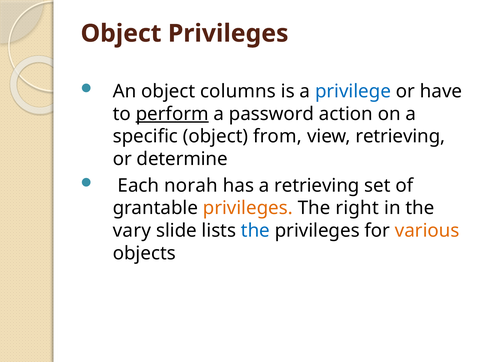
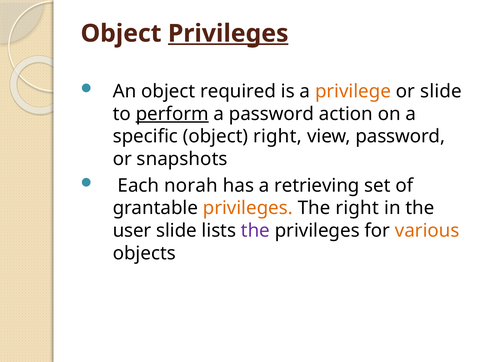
Privileges underline: none -> present (228, 33)
columns: columns -> required (238, 91)
privilege colour: blue -> orange (353, 91)
or have: have -> slide (441, 91)
object from: from -> right (278, 137)
view retrieving: retrieving -> password (400, 137)
determine: determine -> snapshots (182, 159)
vary: vary -> user (132, 231)
the colour: blue -> purple (255, 231)
